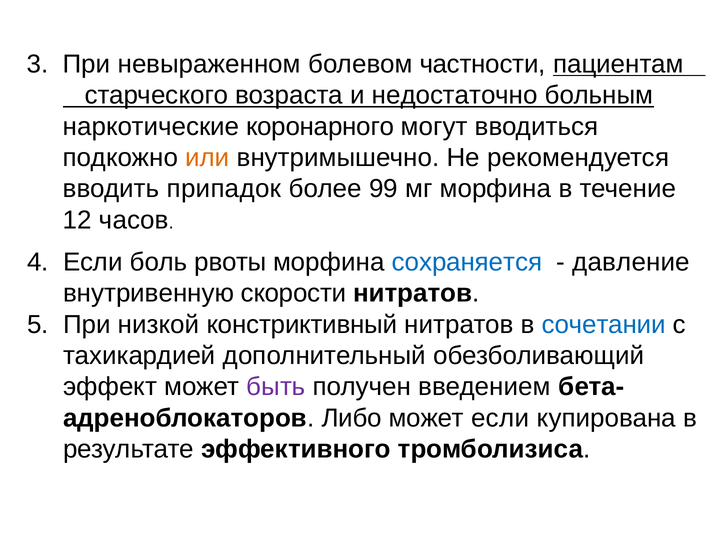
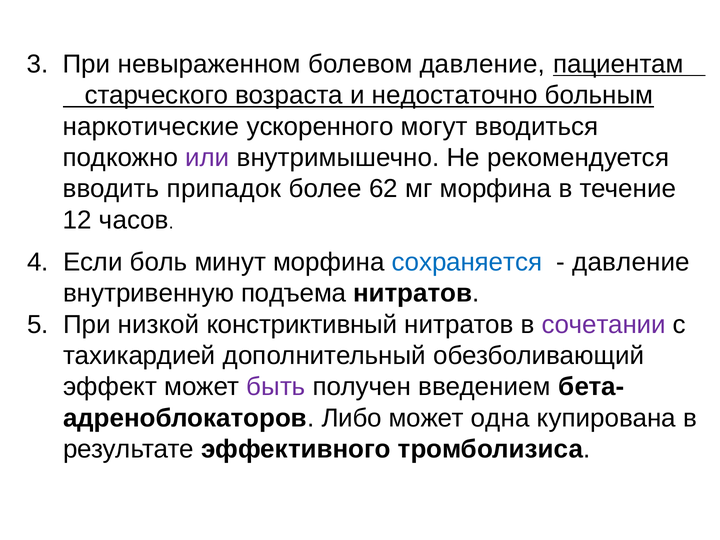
болевом частности: частности -> давление (482, 64)
коронарного: коронарного -> ускоренного (320, 126)
или colour: orange -> purple (207, 158)
99: 99 -> 62 (383, 189)
рвоты: рвоты -> минут (230, 262)
скорости: скорости -> подъема (294, 293)
сочетании colour: blue -> purple (604, 324)
может если: если -> одна (500, 418)
